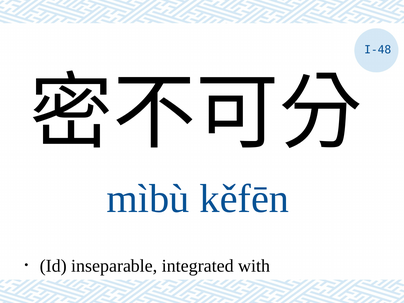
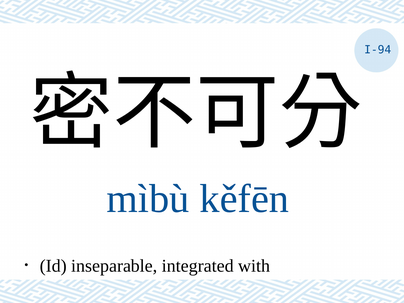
I-48: I-48 -> I-94 (378, 50)
